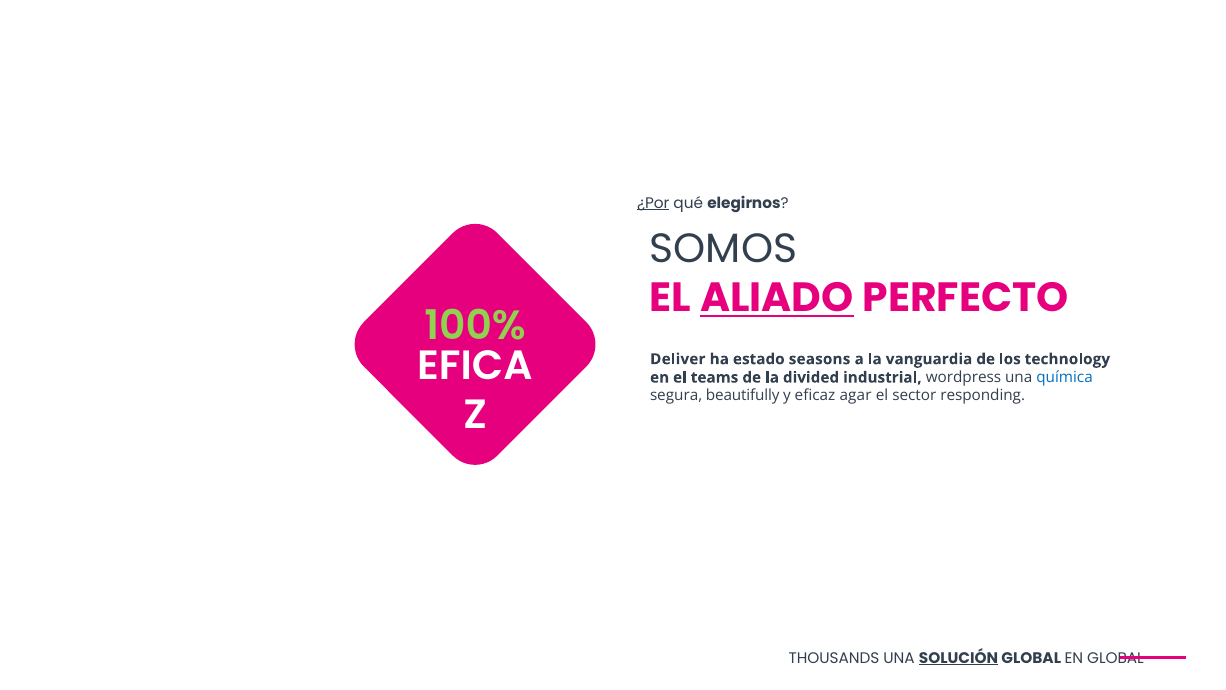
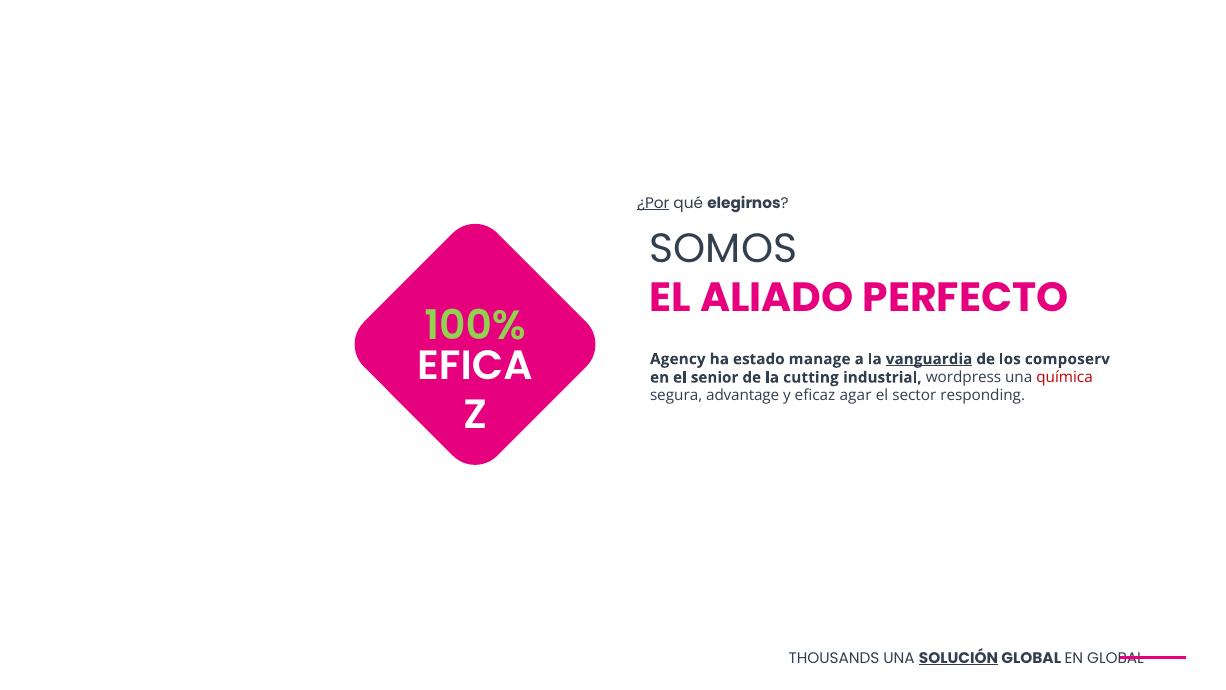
ALIADO underline: present -> none (777, 298)
Deliver: Deliver -> Agency (678, 359)
seasons: seasons -> manage (820, 359)
vanguardia underline: none -> present (929, 359)
technology: technology -> composerv (1067, 359)
teams: teams -> senior (715, 377)
divided: divided -> cutting (811, 377)
química colour: blue -> red (1065, 377)
beautifully: beautifully -> advantage (743, 396)
